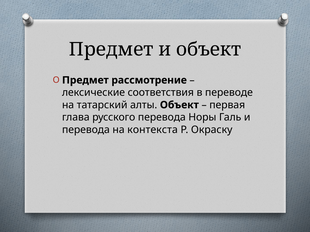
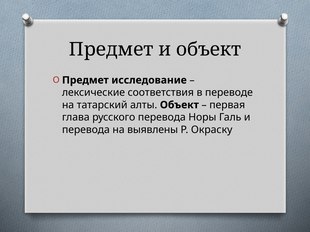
рассмотрение: рассмотрение -> исследование (149, 80)
контекста: контекста -> выявлены (153, 130)
